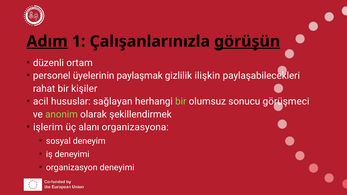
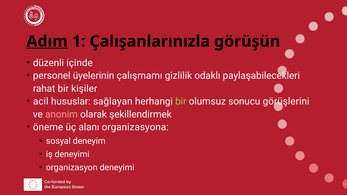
görüşün underline: present -> none (247, 41)
ortam: ortam -> içinde (80, 63)
paylaşmak: paylaşmak -> çalışmamı (140, 76)
ilişkin: ilişkin -> odaklı (207, 76)
görüşmeci: görüşmeci -> görüşlerini (286, 102)
anonim colour: light green -> pink (61, 114)
işlerim: işlerim -> öneme (48, 127)
